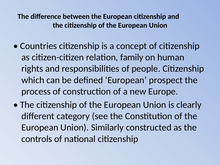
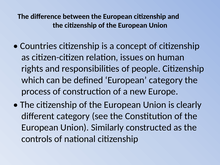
family: family -> issues (132, 57)
European prospect: prospect -> category (166, 80)
